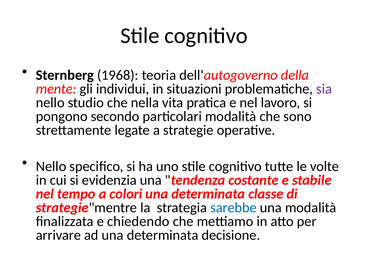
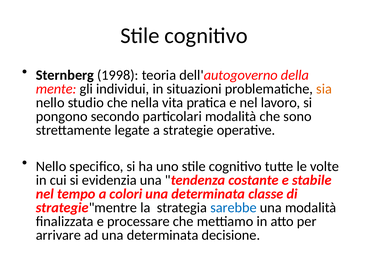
1968: 1968 -> 1998 (118, 75)
sia colour: purple -> orange (324, 89)
chiedendo: chiedendo -> processare (138, 221)
